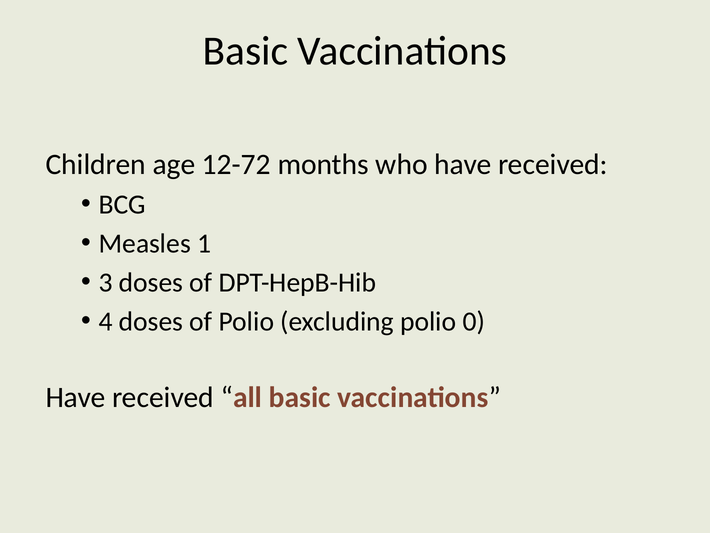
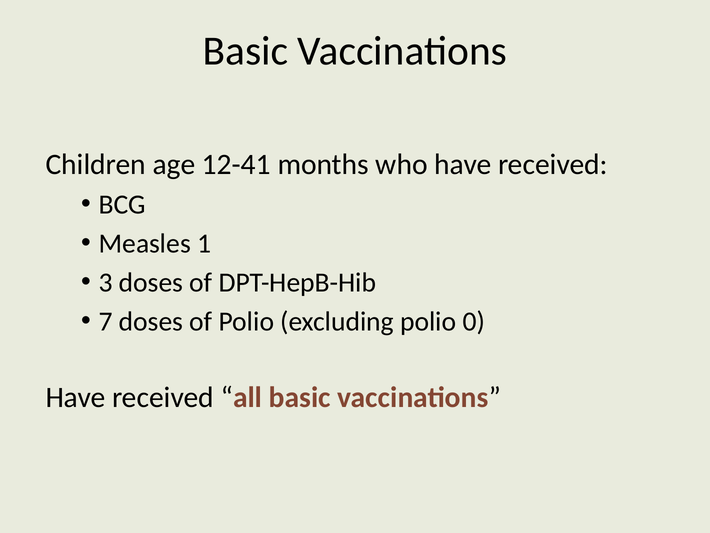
12-72: 12-72 -> 12-41 (236, 164)
4: 4 -> 7 (106, 321)
